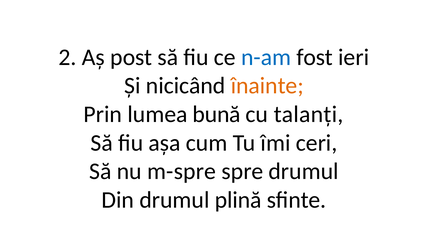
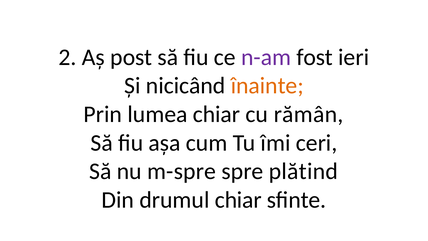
n-am colour: blue -> purple (266, 57)
lumea bună: bună -> chiar (217, 114)
talanți: talanți -> rămân (309, 114)
spre drumul: drumul -> plătind (303, 171)
drumul plină: plină -> chiar (238, 200)
